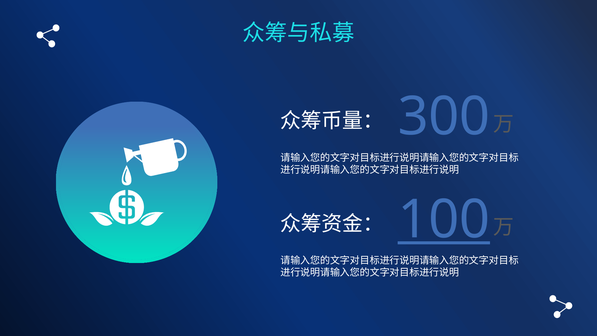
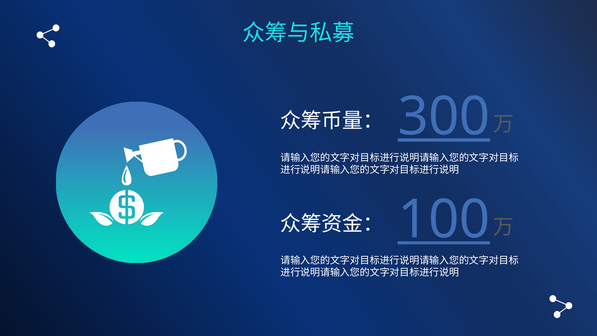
300 underline: none -> present (444, 117)
